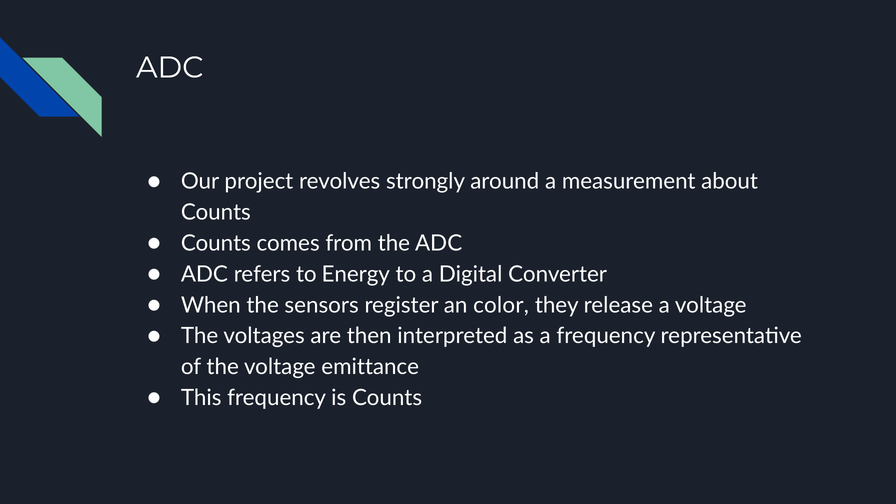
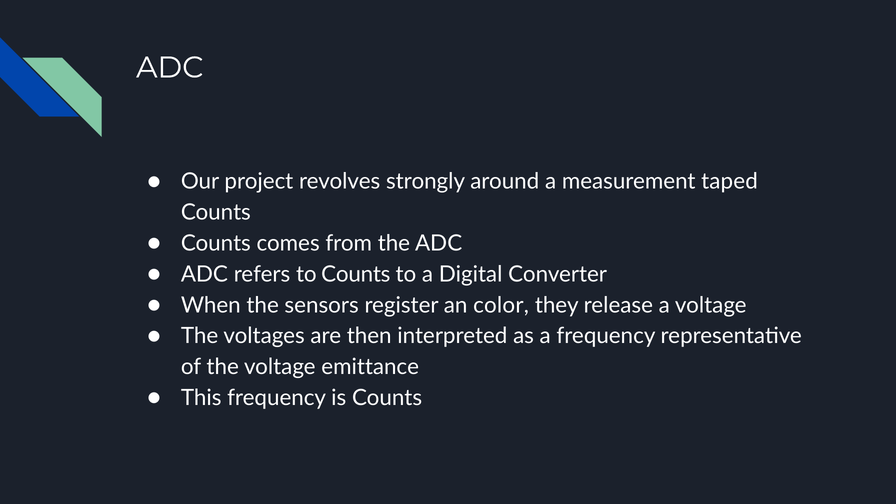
about: about -> taped (729, 182)
to Energy: Energy -> Counts (356, 274)
